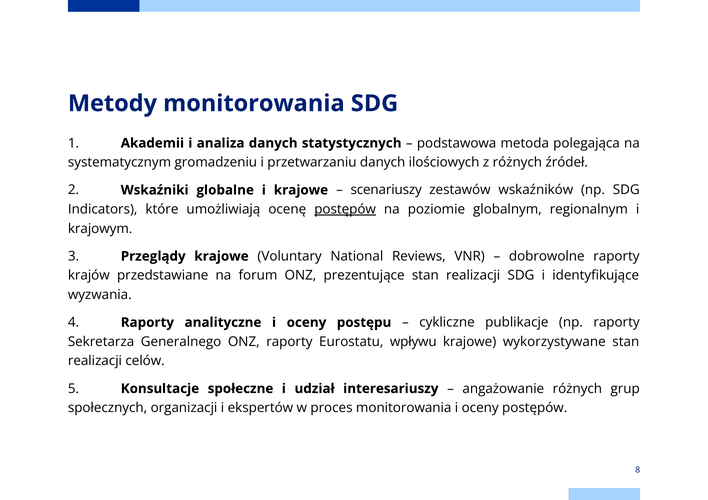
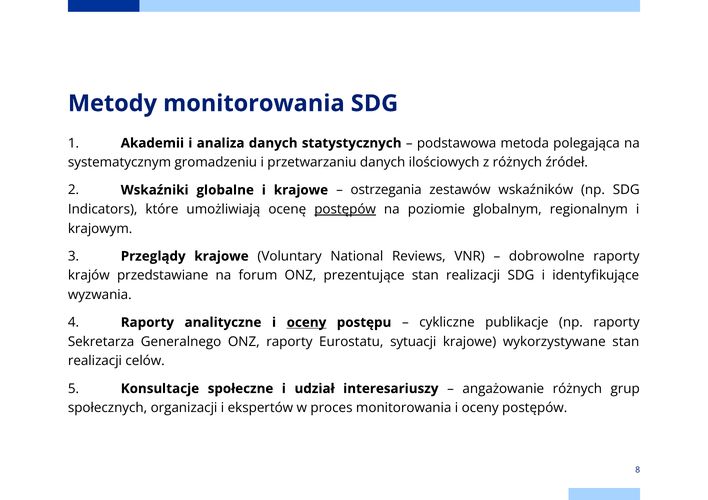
scenariuszy: scenariuszy -> ostrzegania (386, 190)
oceny underline: none -> present (306, 323)
wpływu: wpływu -> sytuacji (413, 342)
